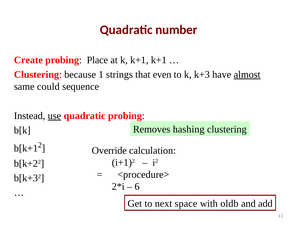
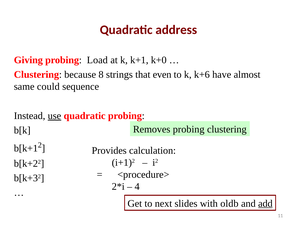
number: number -> address (176, 30)
Create: Create -> Giving (28, 60)
Place: Place -> Load (97, 60)
k+1 k+1: k+1 -> k+0 (159, 60)
1: 1 -> 8 (101, 75)
k+3: k+3 -> k+6 (202, 75)
almost underline: present -> none (247, 75)
Removes hashing: hashing -> probing (189, 129)
Override: Override -> Provides (109, 150)
6: 6 -> 4 (137, 186)
space: space -> slides (186, 203)
add underline: none -> present (265, 203)
